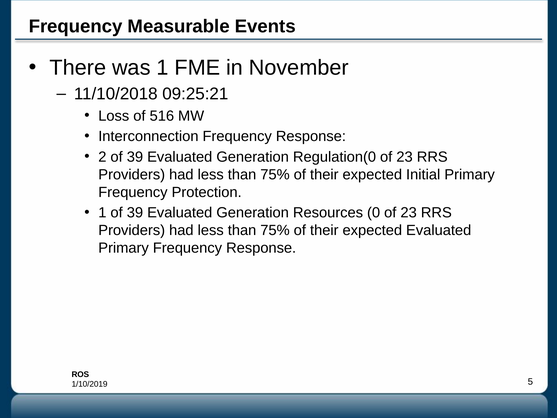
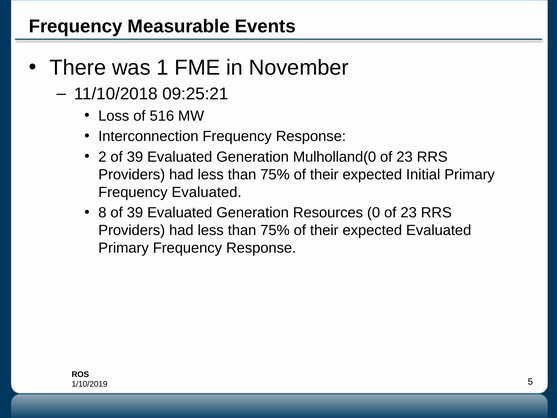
Regulation(0: Regulation(0 -> Mulholland(0 (335, 157)
Frequency Protection: Protection -> Evaluated (207, 192)
1: 1 -> 8 (102, 213)
